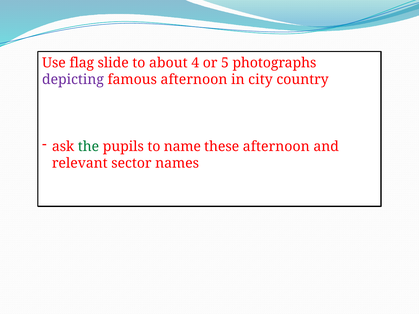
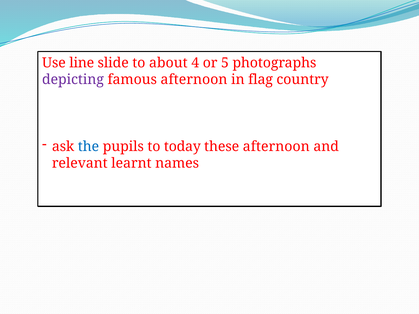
flag: flag -> line (82, 63)
city: city -> flag (261, 80)
the colour: green -> blue (88, 147)
name: name -> today (182, 147)
sector: sector -> learnt (131, 164)
